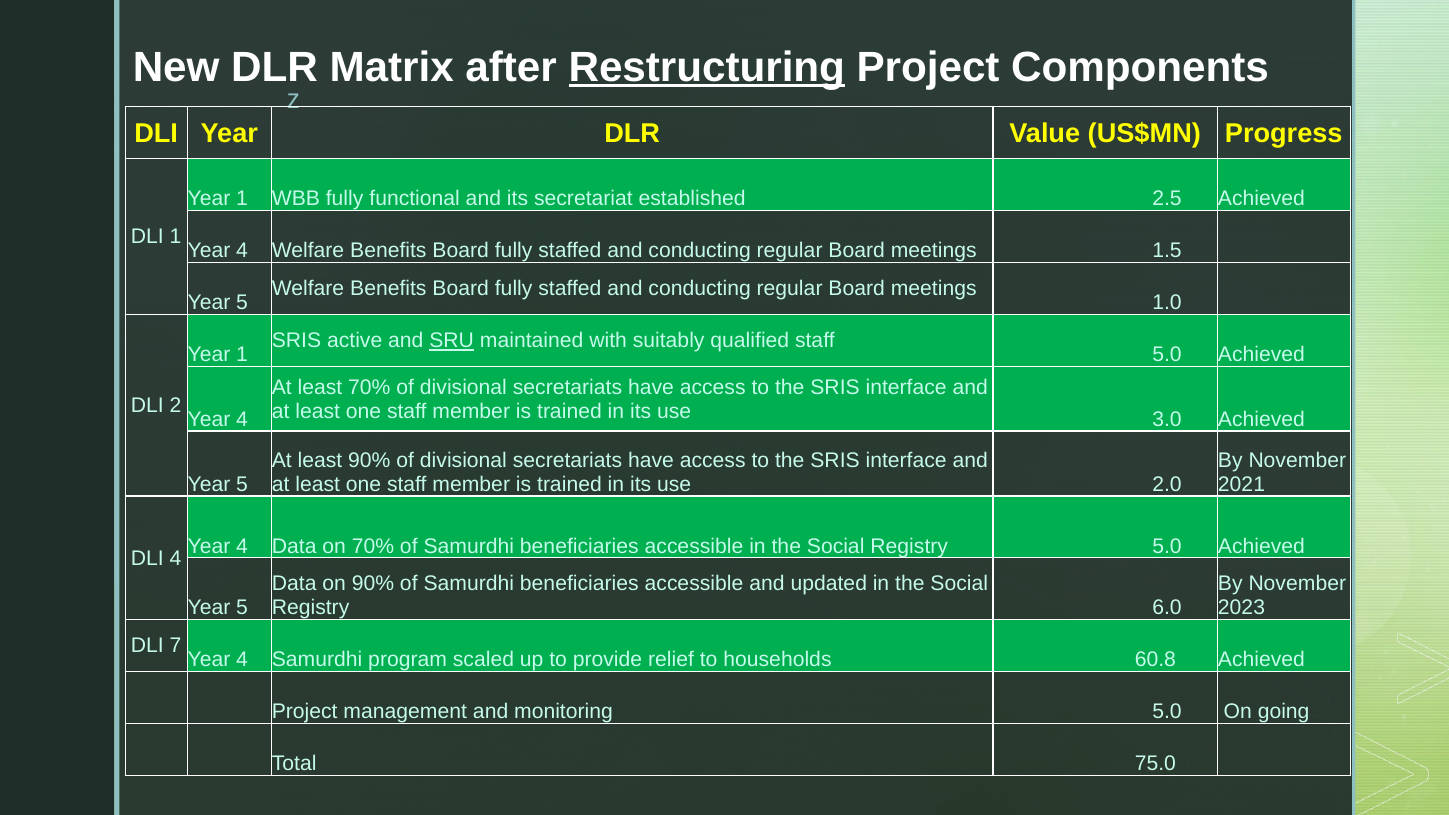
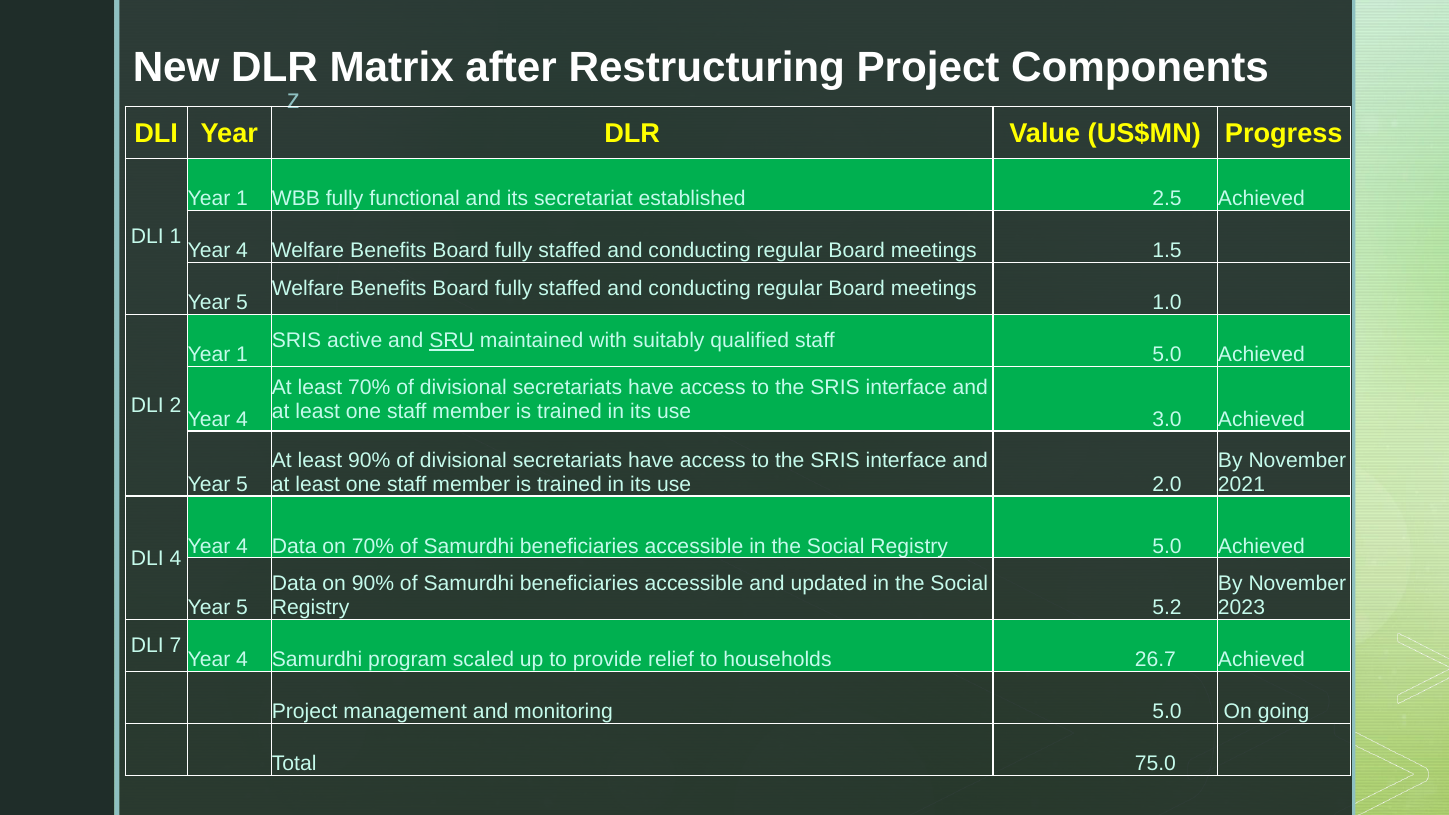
Restructuring underline: present -> none (707, 67)
6.0: 6.0 -> 5.2 (1167, 608)
60.8: 60.8 -> 26.7 (1155, 660)
